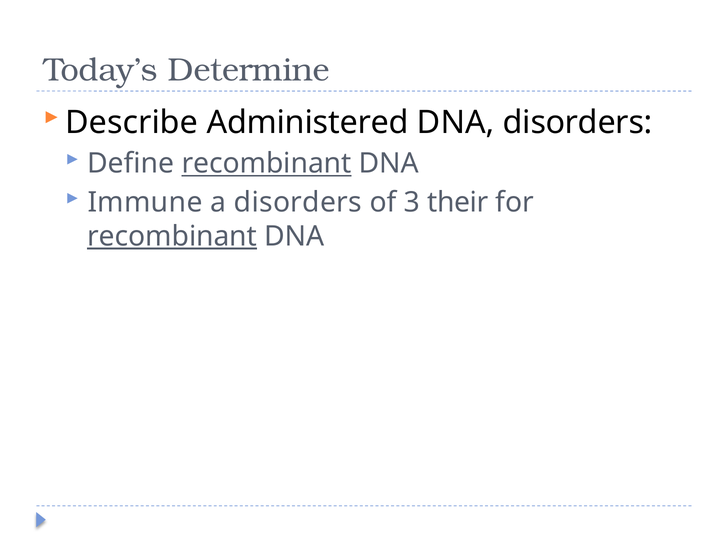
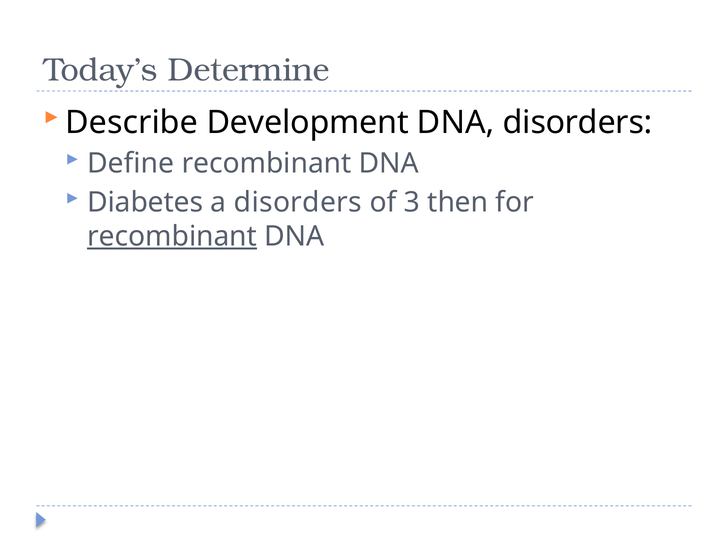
Administered: Administered -> Development (308, 122)
recombinant underline: present -> none (267, 163)
Immune: Immune -> Diabetes (145, 202)
their: their -> then (458, 202)
